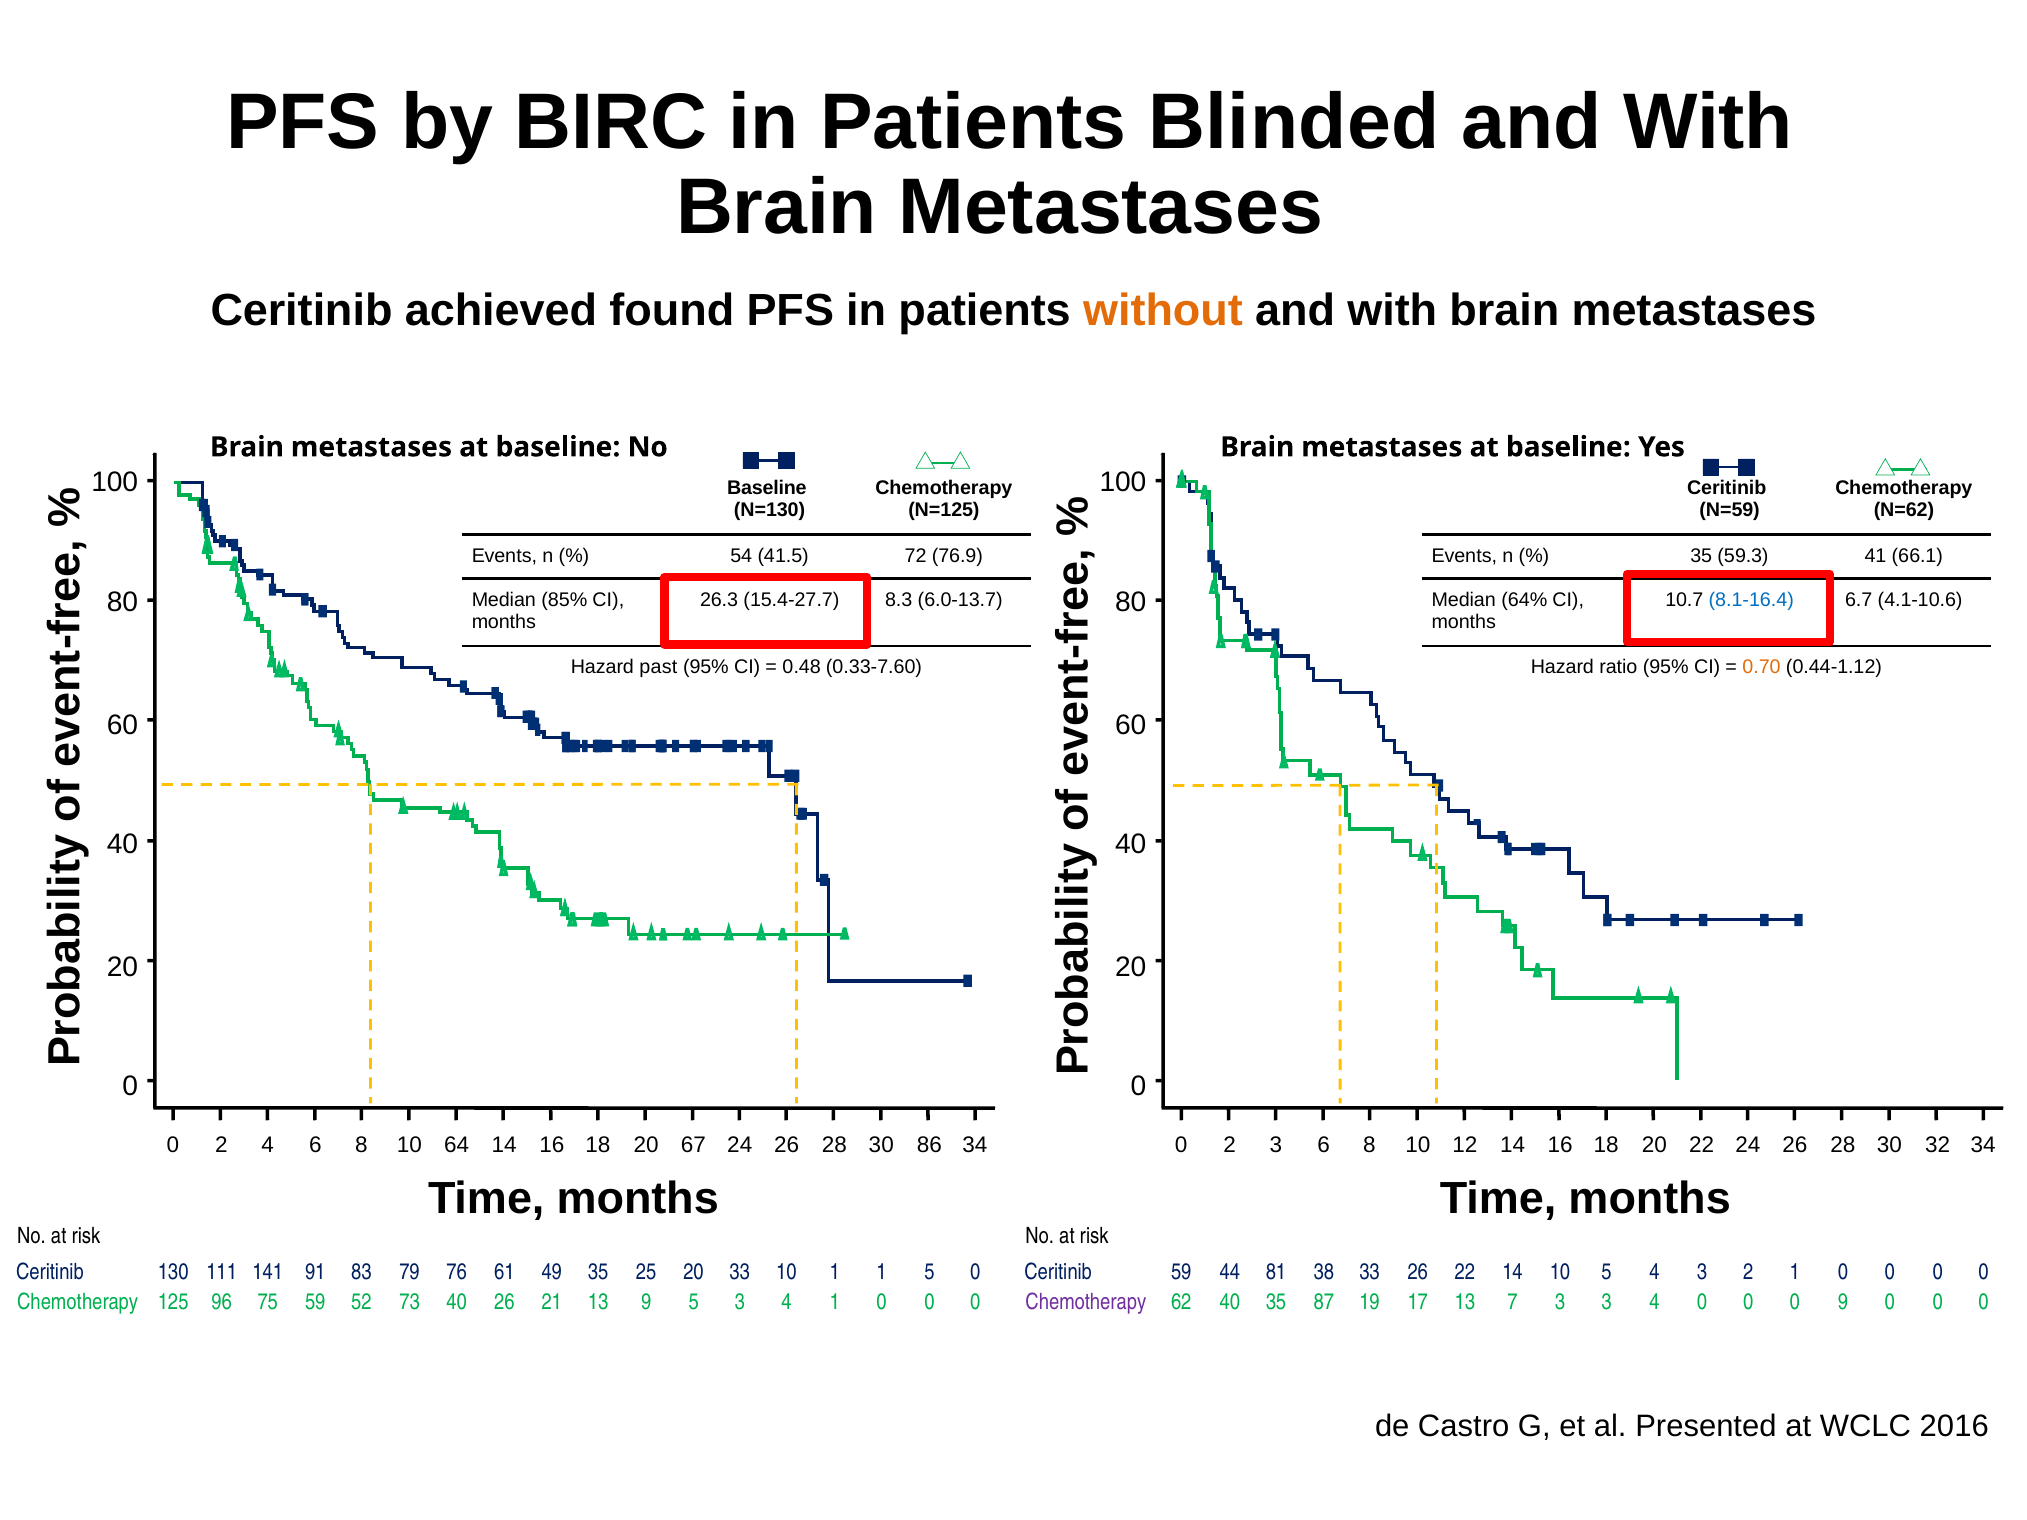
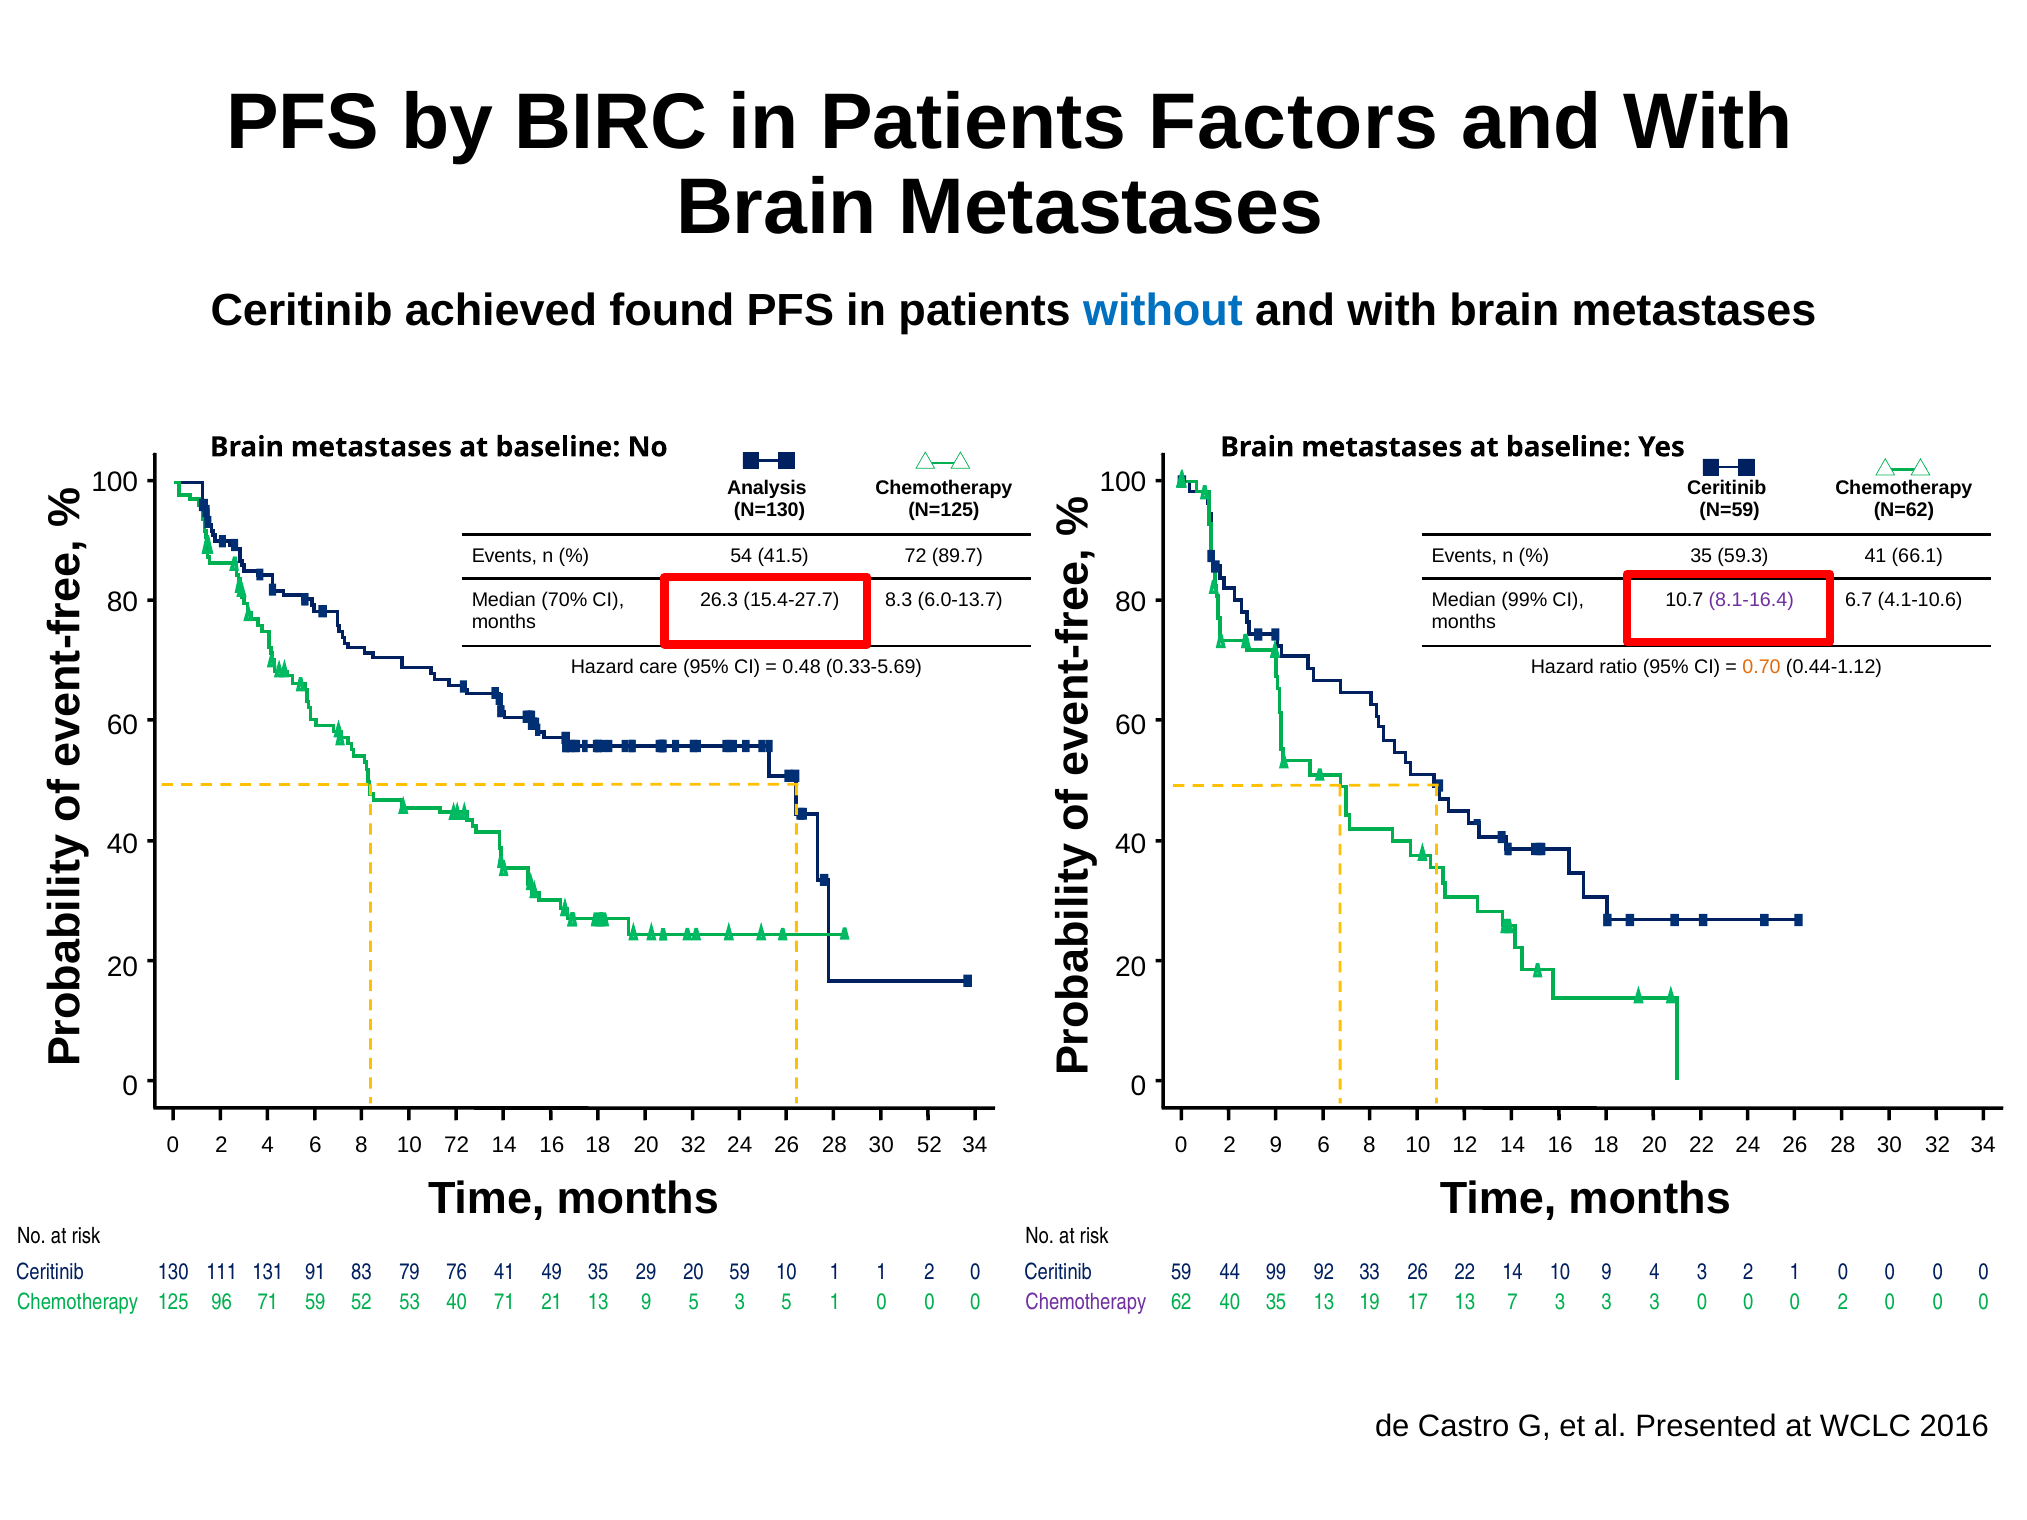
Blinded: Blinded -> Factors (1294, 122)
without colour: orange -> blue (1163, 311)
Baseline: Baseline -> Analysis (767, 488)
76.9: 76.9 -> 89.7 (957, 556)
85%: 85% -> 70% (564, 600)
64%: 64% -> 99% (1524, 600)
8.1-16.4 colour: blue -> purple (1751, 600)
past: past -> care (659, 667)
0.33-7.60: 0.33-7.60 -> 0.33-5.69 (874, 667)
8 64: 64 -> 72 (457, 1145)
20 67: 67 -> 32 (693, 1146)
30 86: 86 -> 52 (929, 1146)
2 3: 3 -> 9 (1276, 1146)
141: 141 -> 131 (268, 1272)
76 61: 61 -> 41 (504, 1272)
25: 25 -> 29 (646, 1272)
20 33: 33 -> 59 (740, 1272)
1 5: 5 -> 2 (929, 1272)
81: 81 -> 99 (1276, 1272)
38: 38 -> 92 (1324, 1272)
10 5: 5 -> 9 (1607, 1272)
96 75: 75 -> 71 (268, 1303)
73: 73 -> 53 (410, 1303)
40 26: 26 -> 71 (504, 1303)
5 3 4: 4 -> 5 (787, 1303)
62 87: 87 -> 13 (1324, 1303)
3 3 4: 4 -> 3 (1654, 1303)
0 9: 9 -> 2 (1843, 1303)
